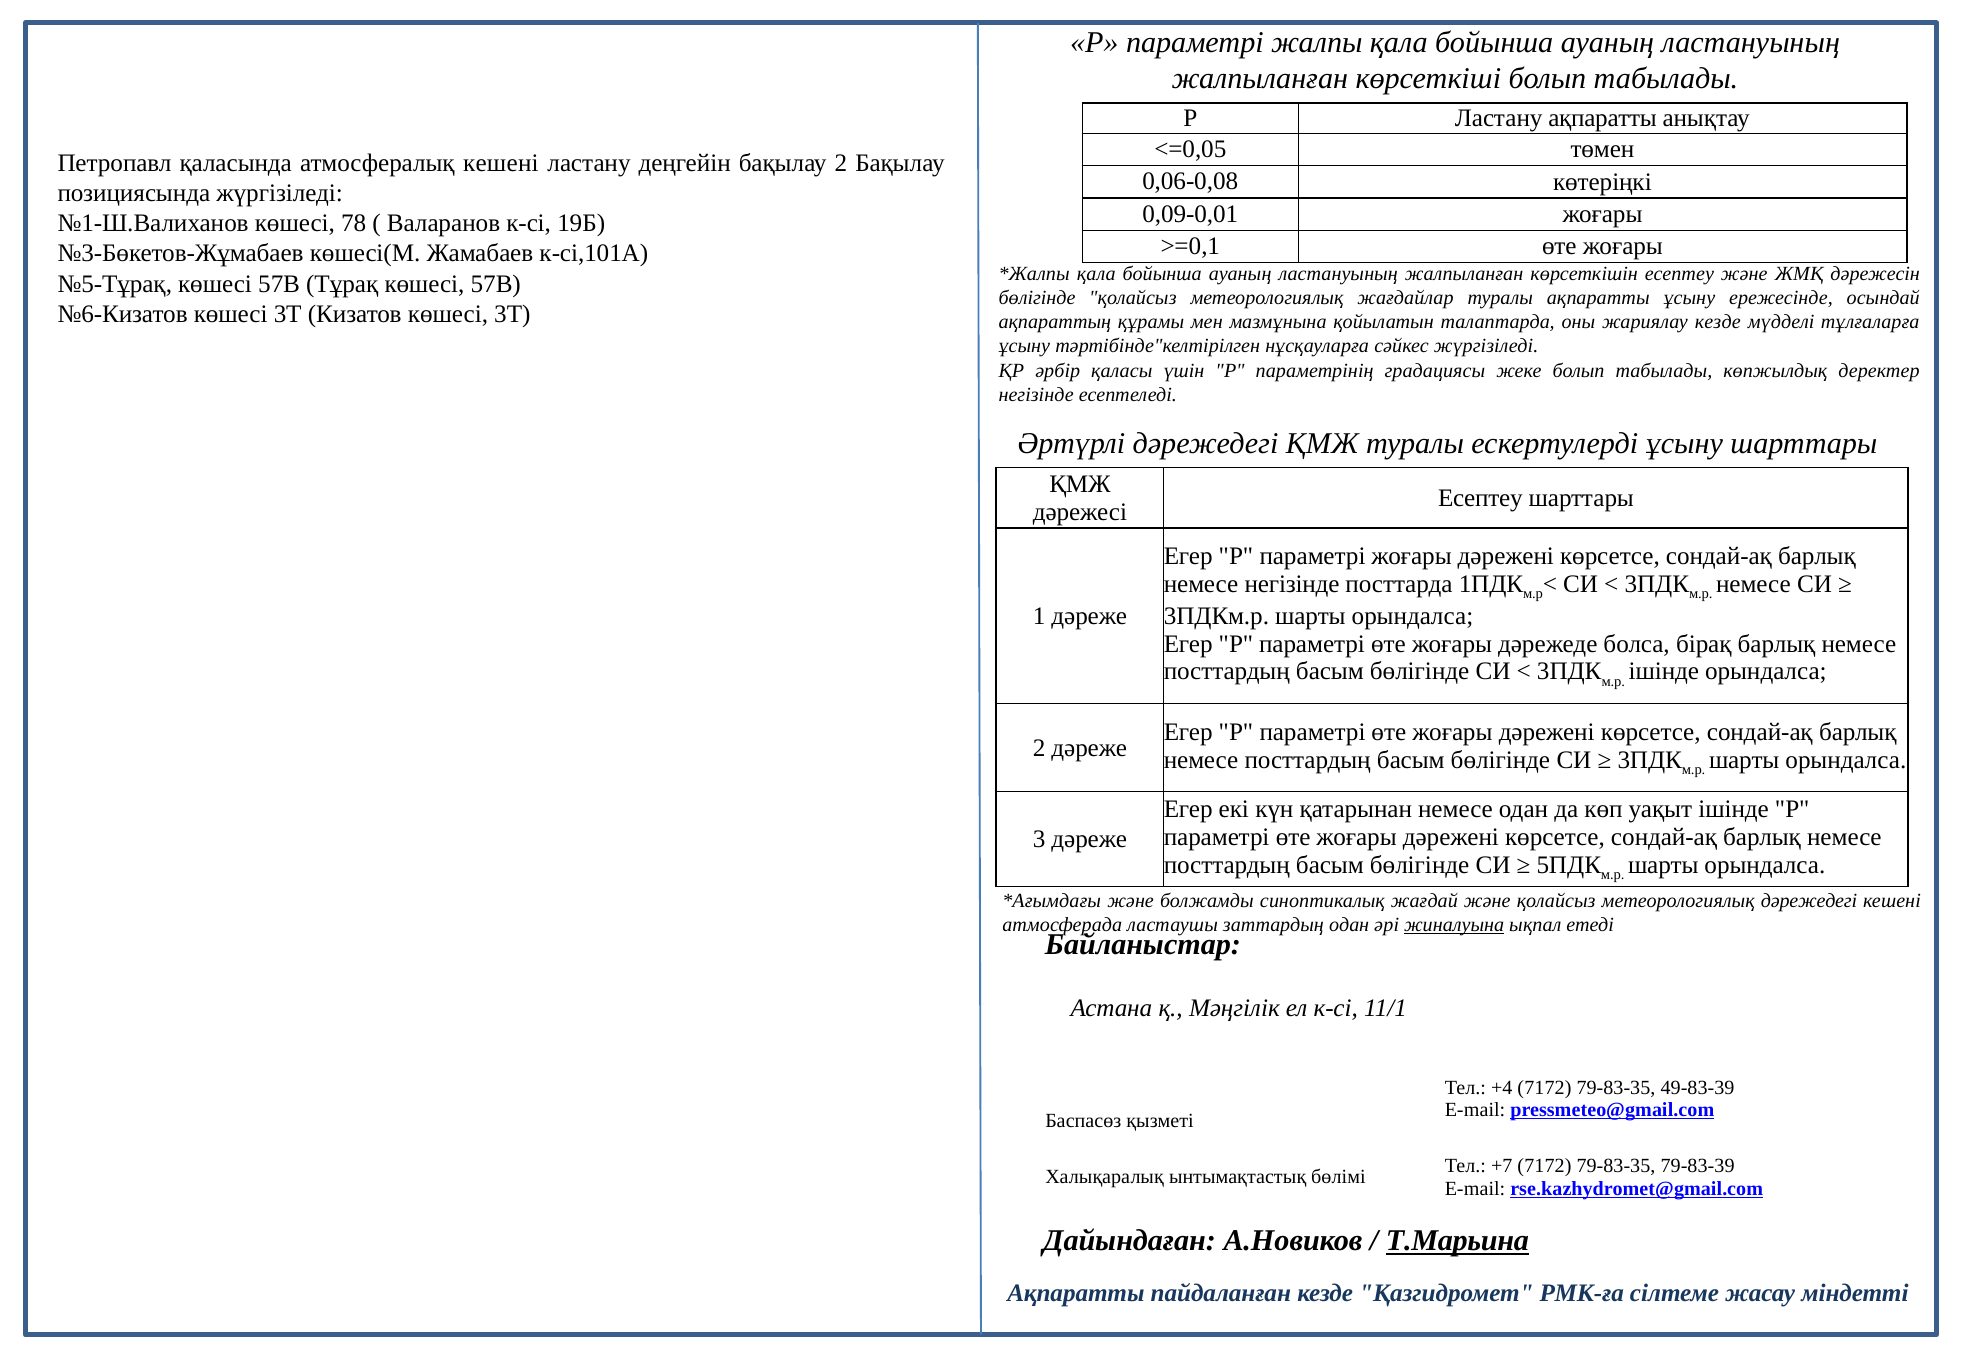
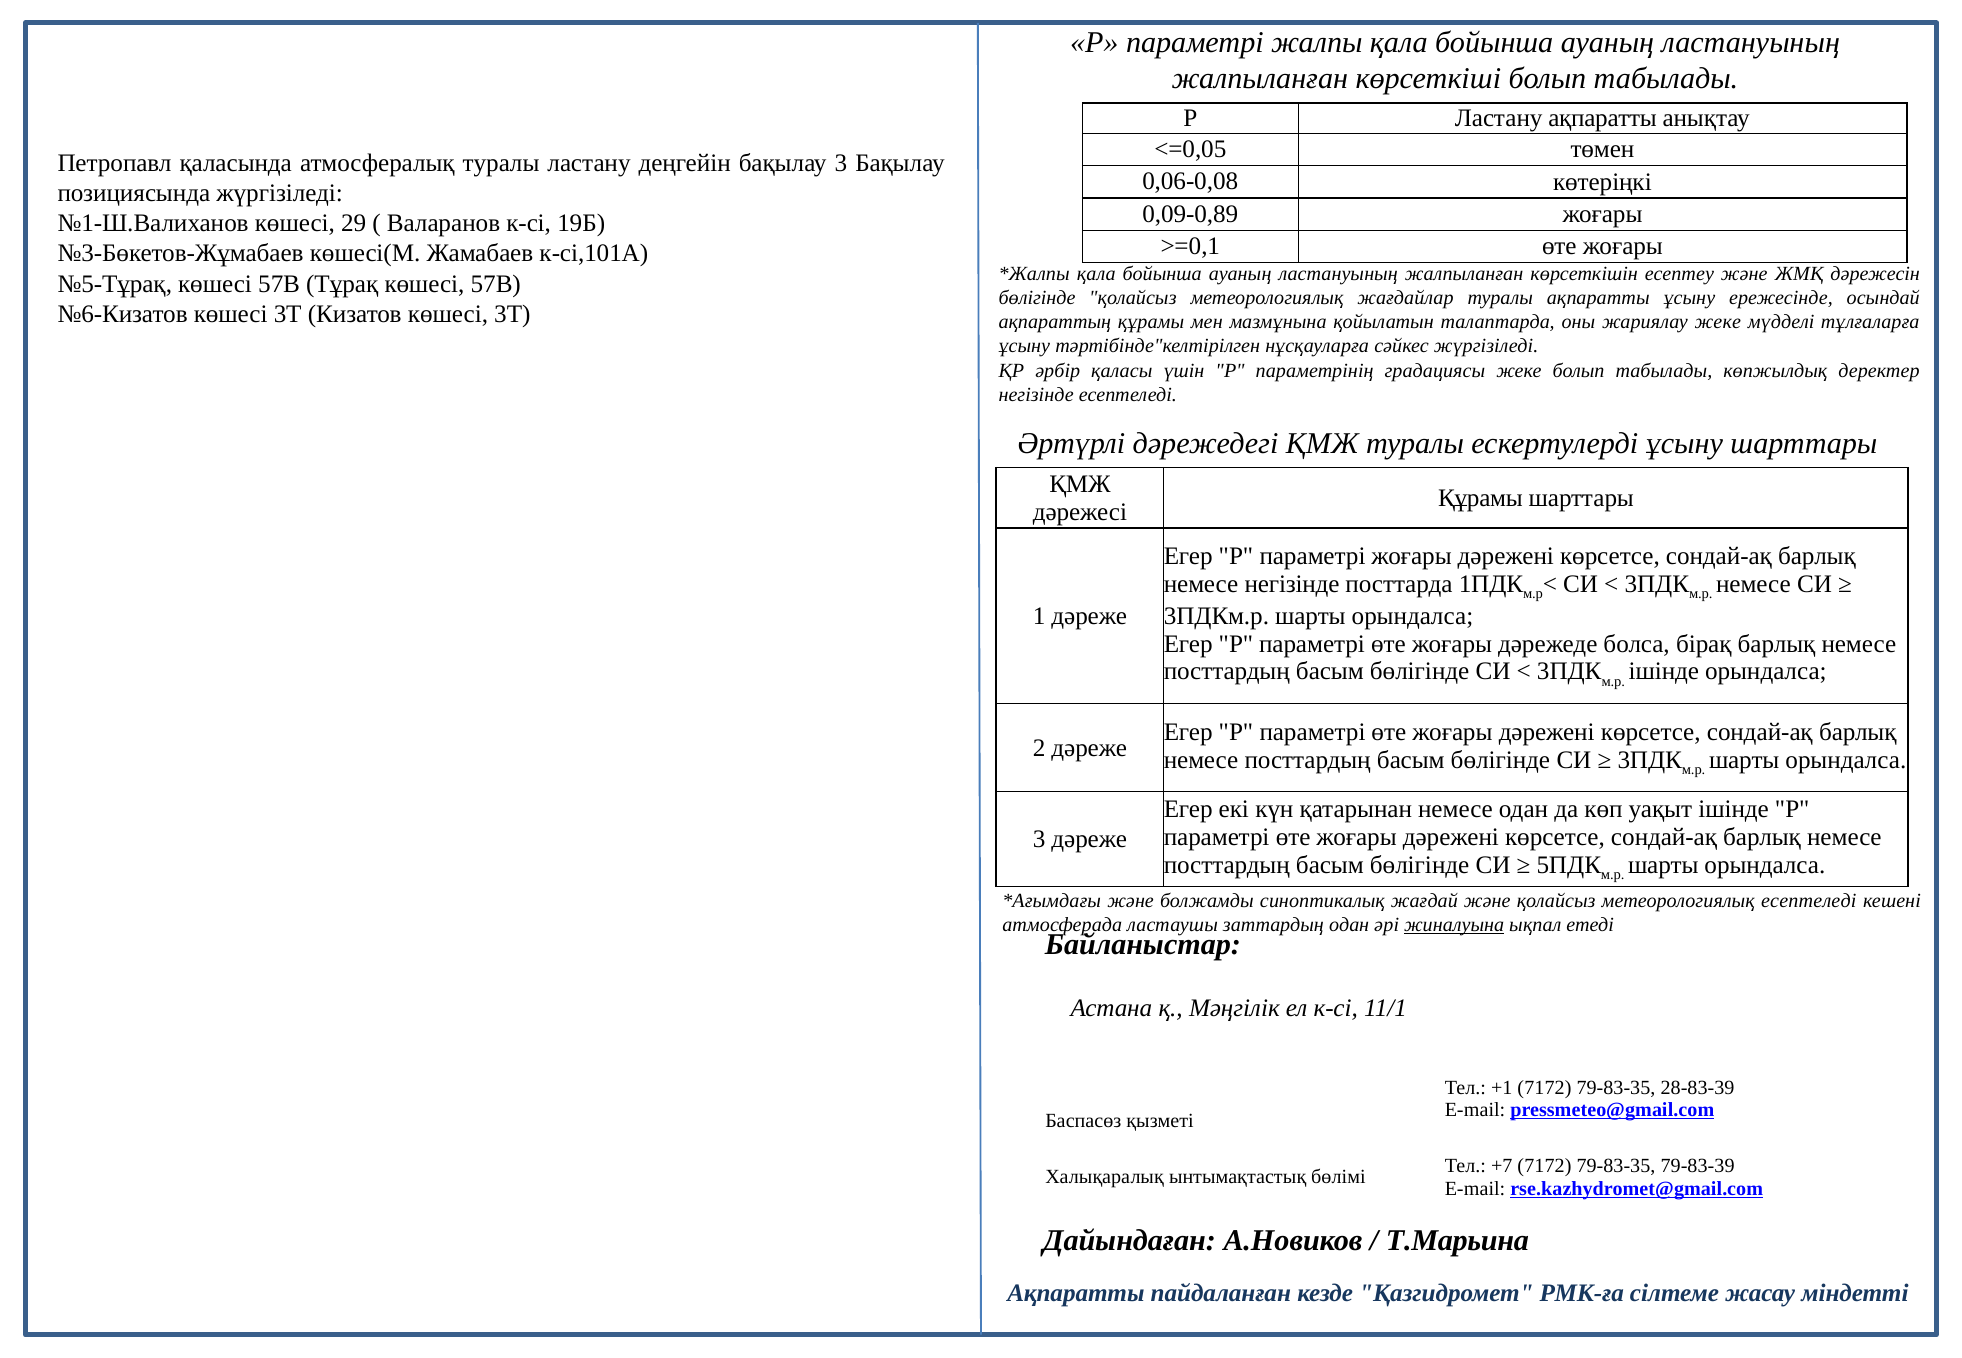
атмосфералық кешені: кешені -> туралы (501, 163)
бақылау 2: 2 -> 3 (841, 163)
0,09-0,01: 0,09-0,01 -> 0,09-0,89 (1190, 214)
78: 78 -> 29 (354, 223)
жариялау кезде: кезде -> жеке (1718, 322)
Есептеу: Есептеу -> Құрамы (1480, 498)
метеорологиялық дәрежедегі: дәрежедегі -> есептеледі (1809, 901)
+4: +4 -> +1 (1502, 1088)
49-83-39: 49-83-39 -> 28-83-39 (1698, 1088)
Т.Марьина underline: present -> none (1457, 1241)
